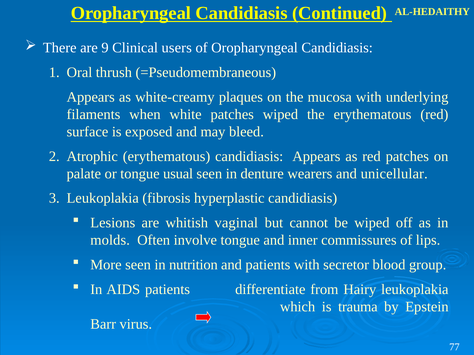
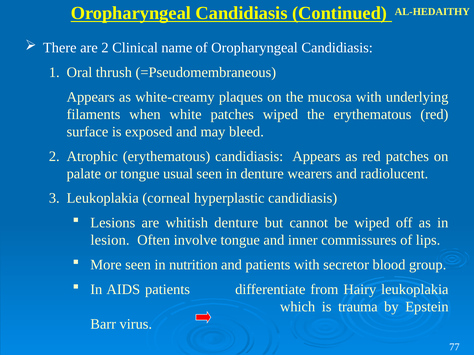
are 9: 9 -> 2 (105, 48)
users: users -> name (177, 48)
unicellular: unicellular -> radiolucent (394, 174)
fibrosis: fibrosis -> corneal (166, 198)
whitish vaginal: vaginal -> denture (236, 223)
molds: molds -> lesion (110, 240)
